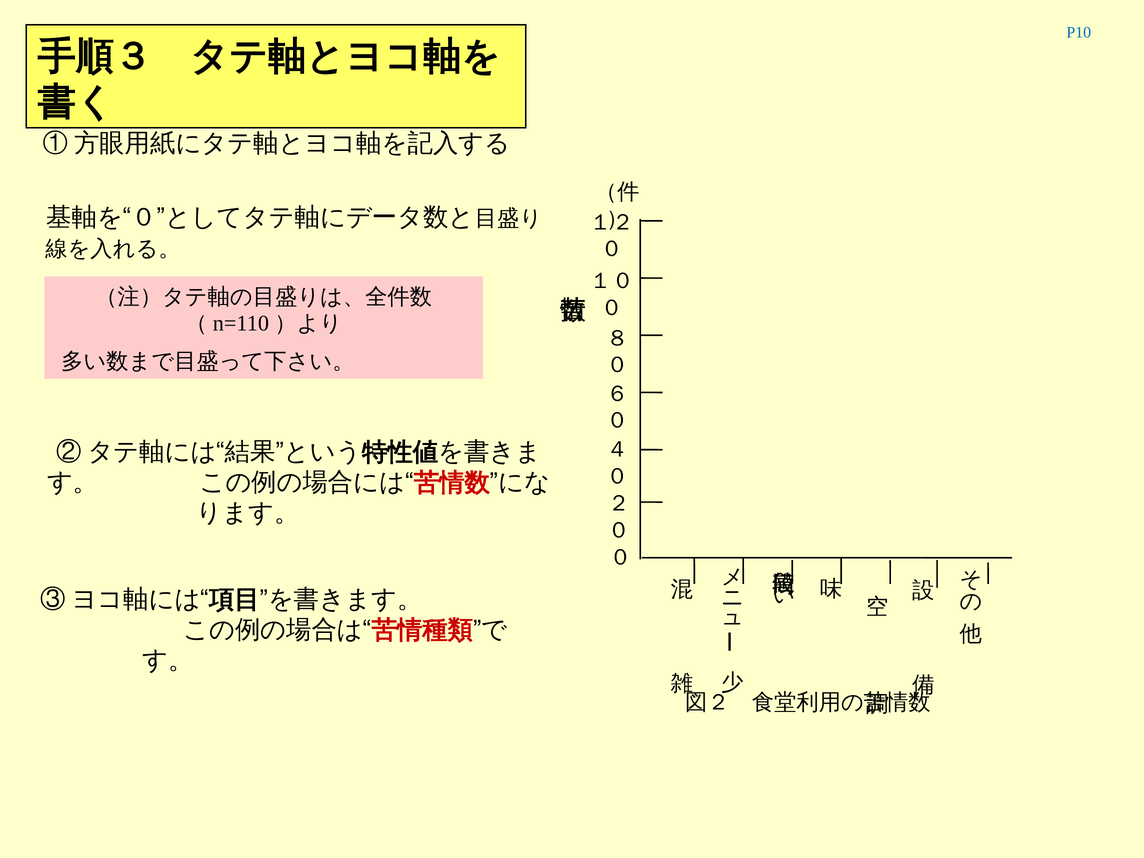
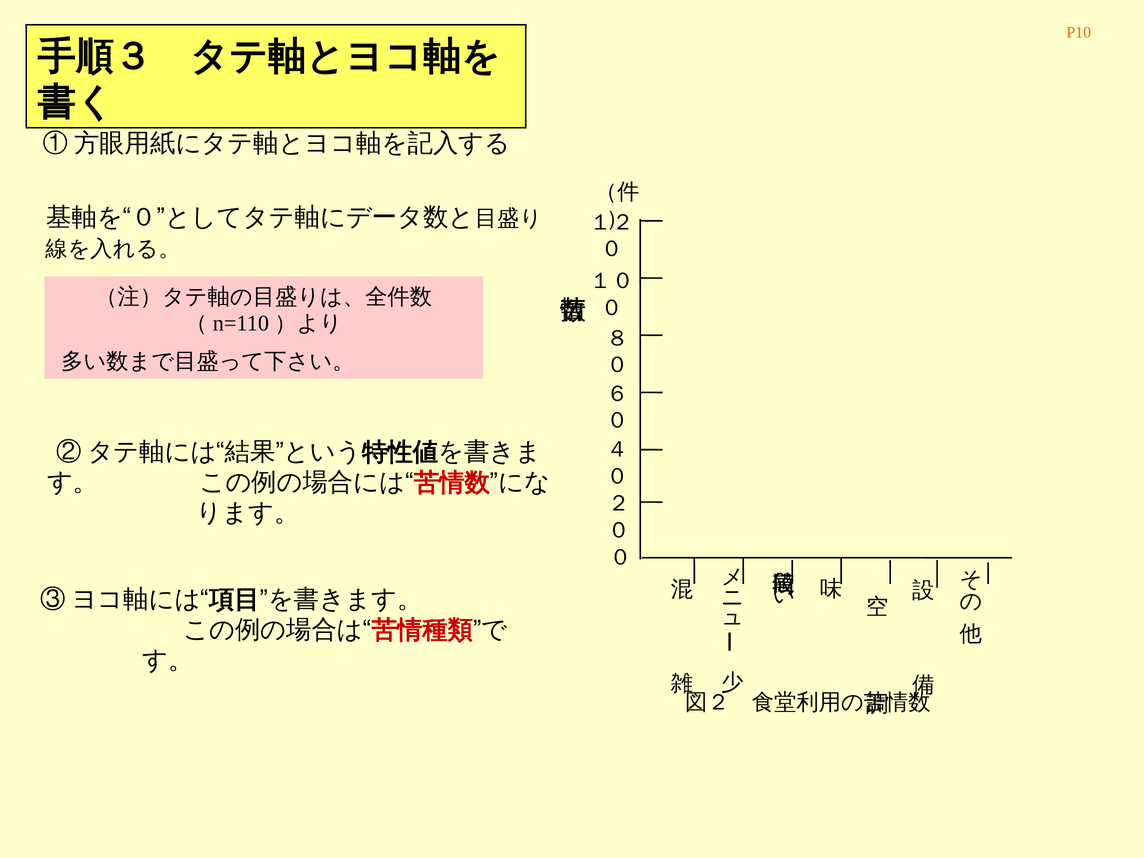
P10 colour: blue -> orange (1079, 32)
